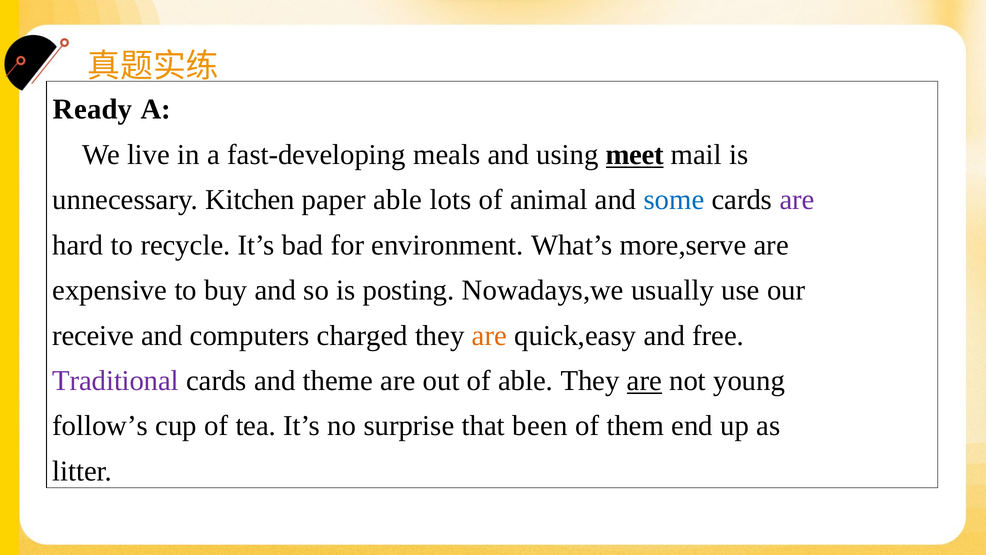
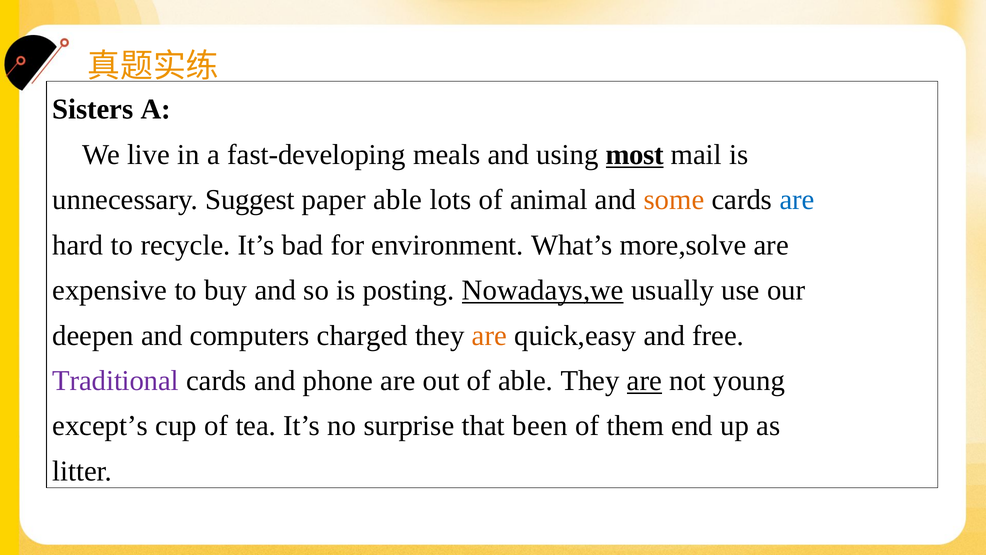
Ready: Ready -> Sisters (93, 109)
meet: meet -> most (635, 155)
Kitchen: Kitchen -> Suggest (250, 200)
some colour: blue -> orange (674, 200)
are colour: purple -> blue (797, 200)
more,serve: more,serve -> more,solve (683, 245)
Nowadays,we underline: none -> present (543, 290)
receive: receive -> deepen (93, 335)
theme: theme -> phone (338, 380)
follow’s: follow’s -> except’s (100, 426)
